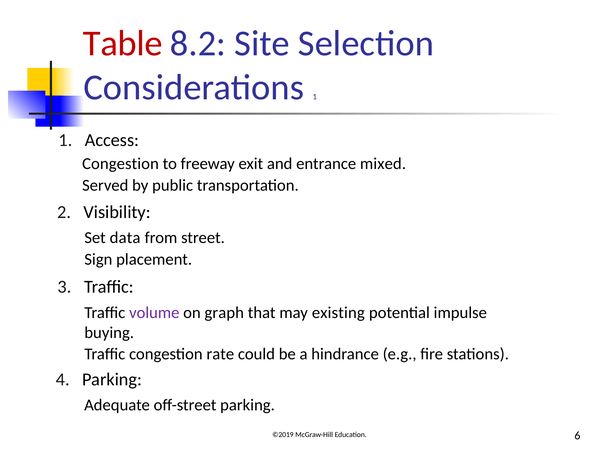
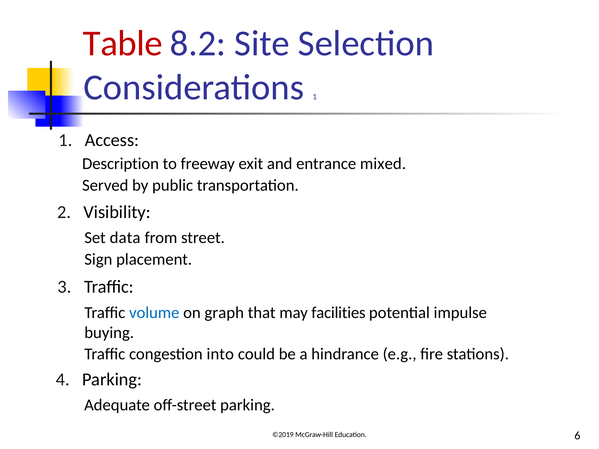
Congestion: Congestion -> Description (121, 164)
volume colour: purple -> blue (154, 313)
existing: existing -> facilities (338, 313)
rate: rate -> into (220, 354)
